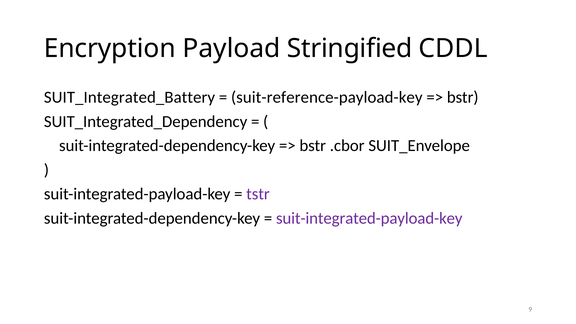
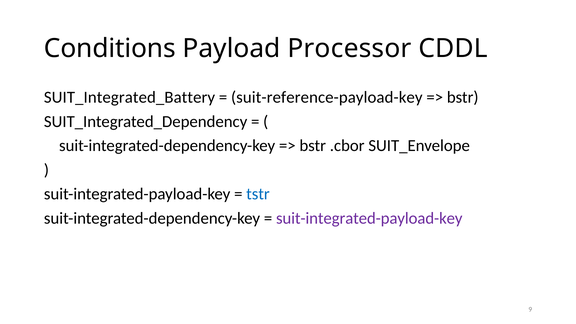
Encryption: Encryption -> Conditions (110, 48)
Stringified: Stringified -> Processor (349, 48)
tstr colour: purple -> blue (258, 194)
